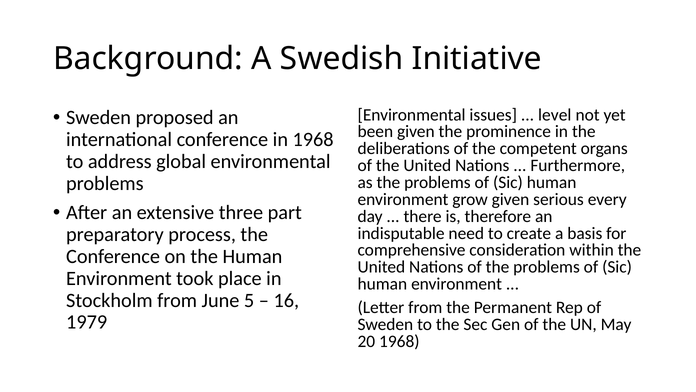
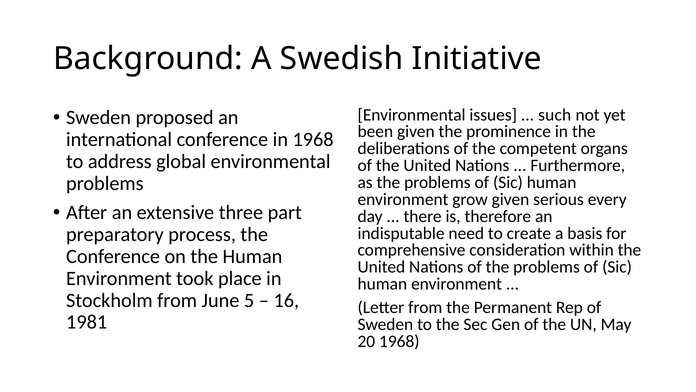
level: level -> such (555, 115)
1979: 1979 -> 1981 (87, 322)
